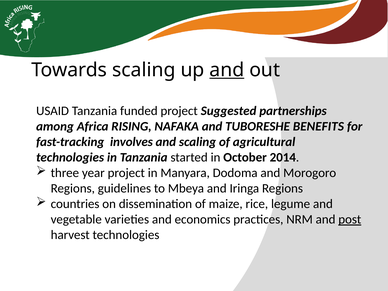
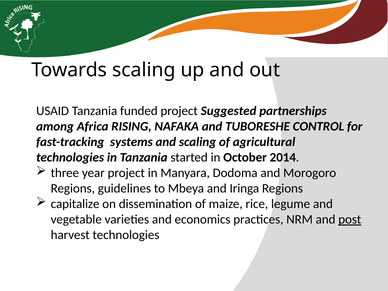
and underline: present -> none (227, 70)
BENEFITS: BENEFITS -> CONTROL (318, 126)
involves: involves -> systems (131, 142)
countries: countries -> capitalize (75, 204)
